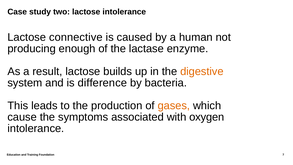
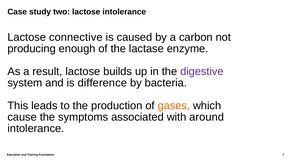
human: human -> carbon (196, 37)
digestive colour: orange -> purple (202, 71)
oxygen: oxygen -> around (207, 117)
